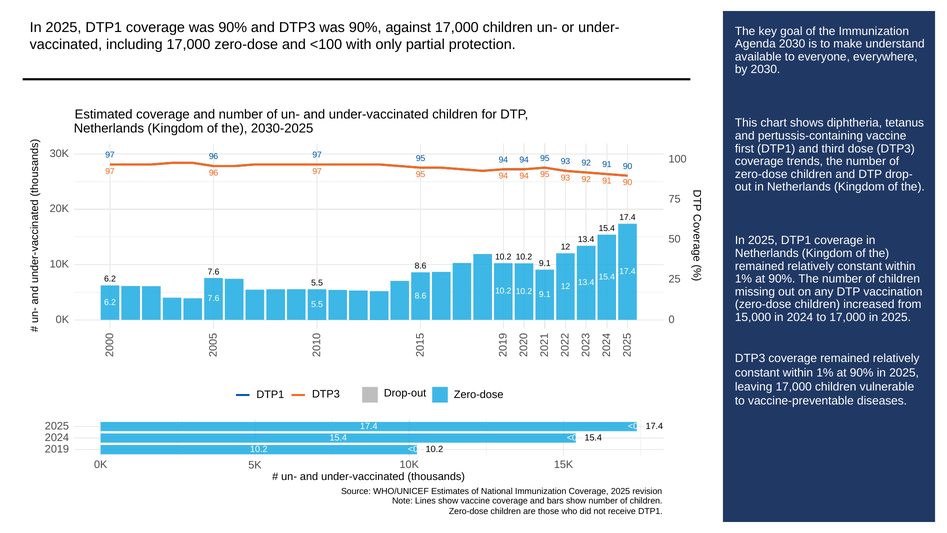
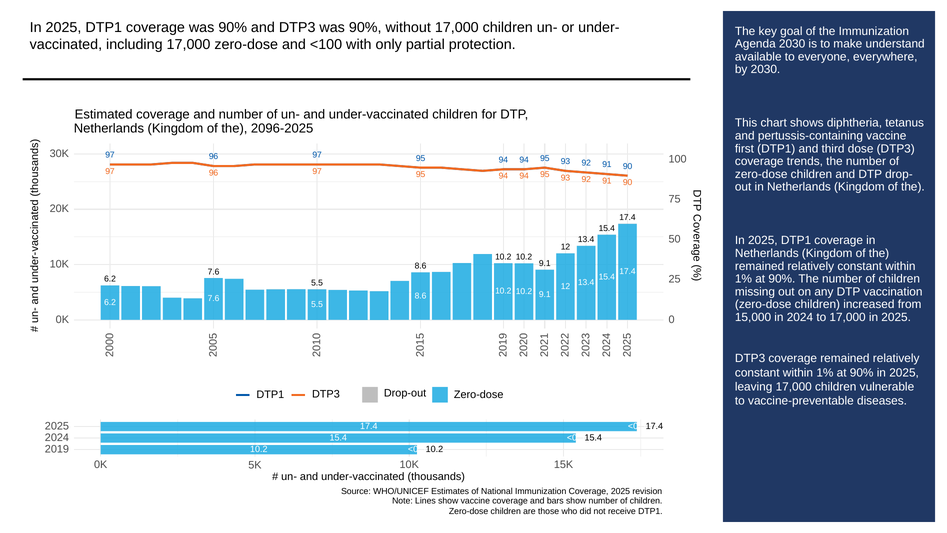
against: against -> without (408, 27)
2030-2025: 2030-2025 -> 2096-2025 (282, 129)
